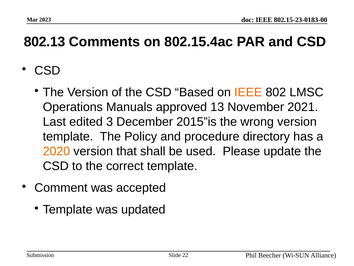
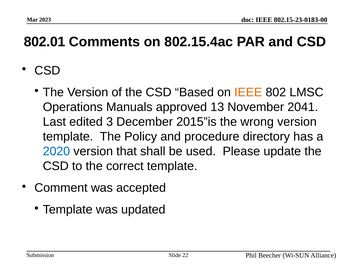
802.13: 802.13 -> 802.01 (45, 42)
2021: 2021 -> 2041 (303, 107)
2020 colour: orange -> blue (56, 151)
